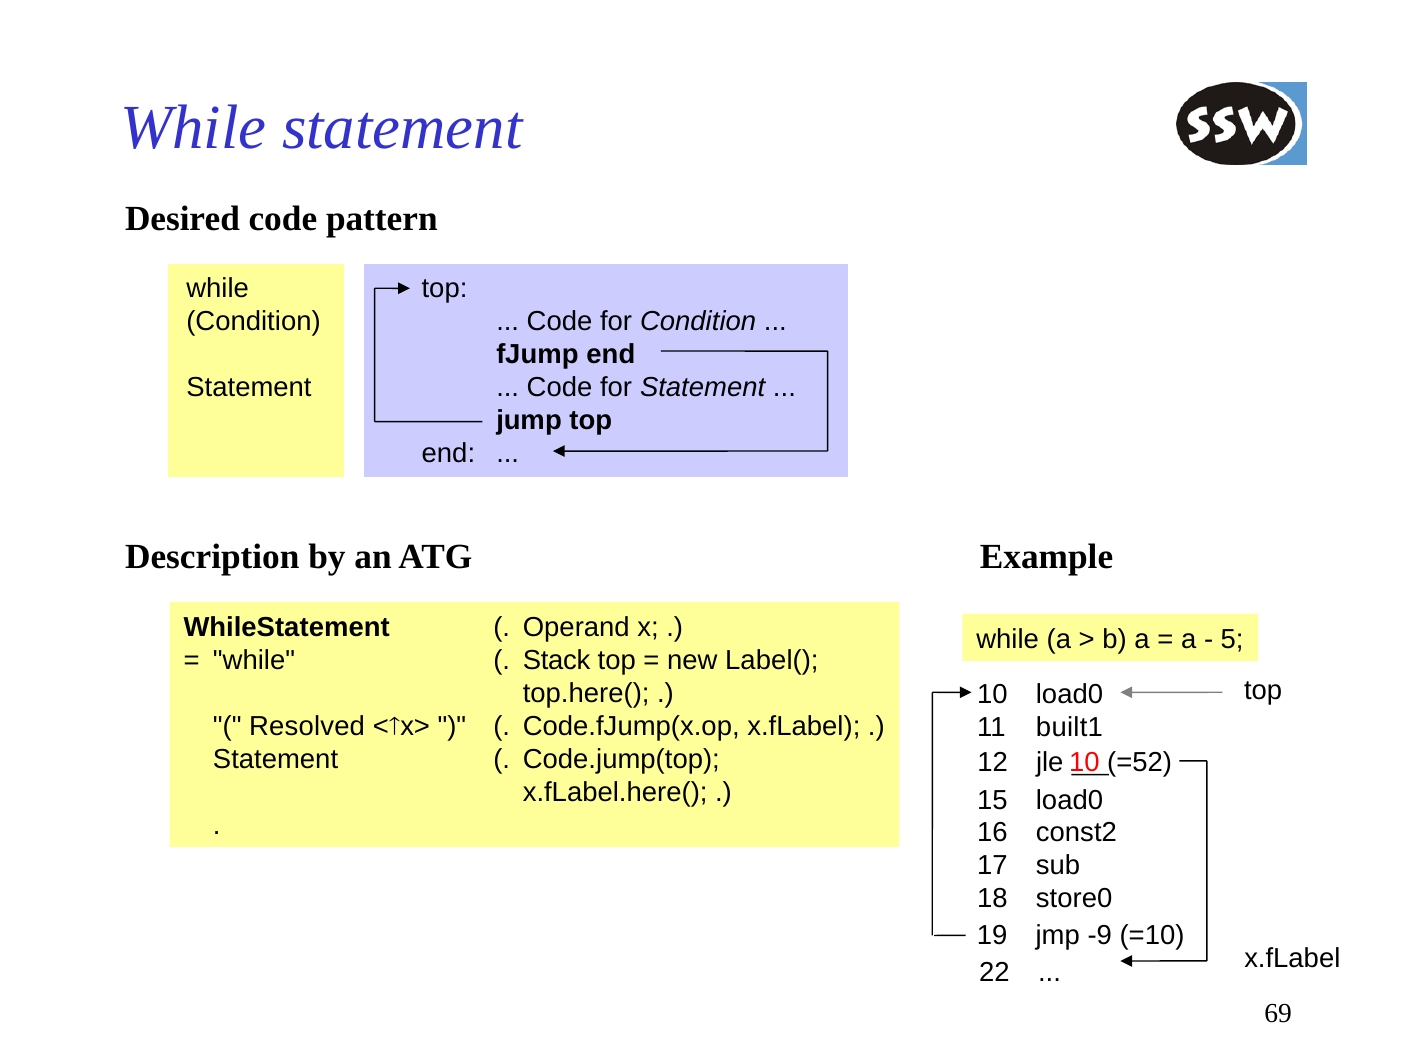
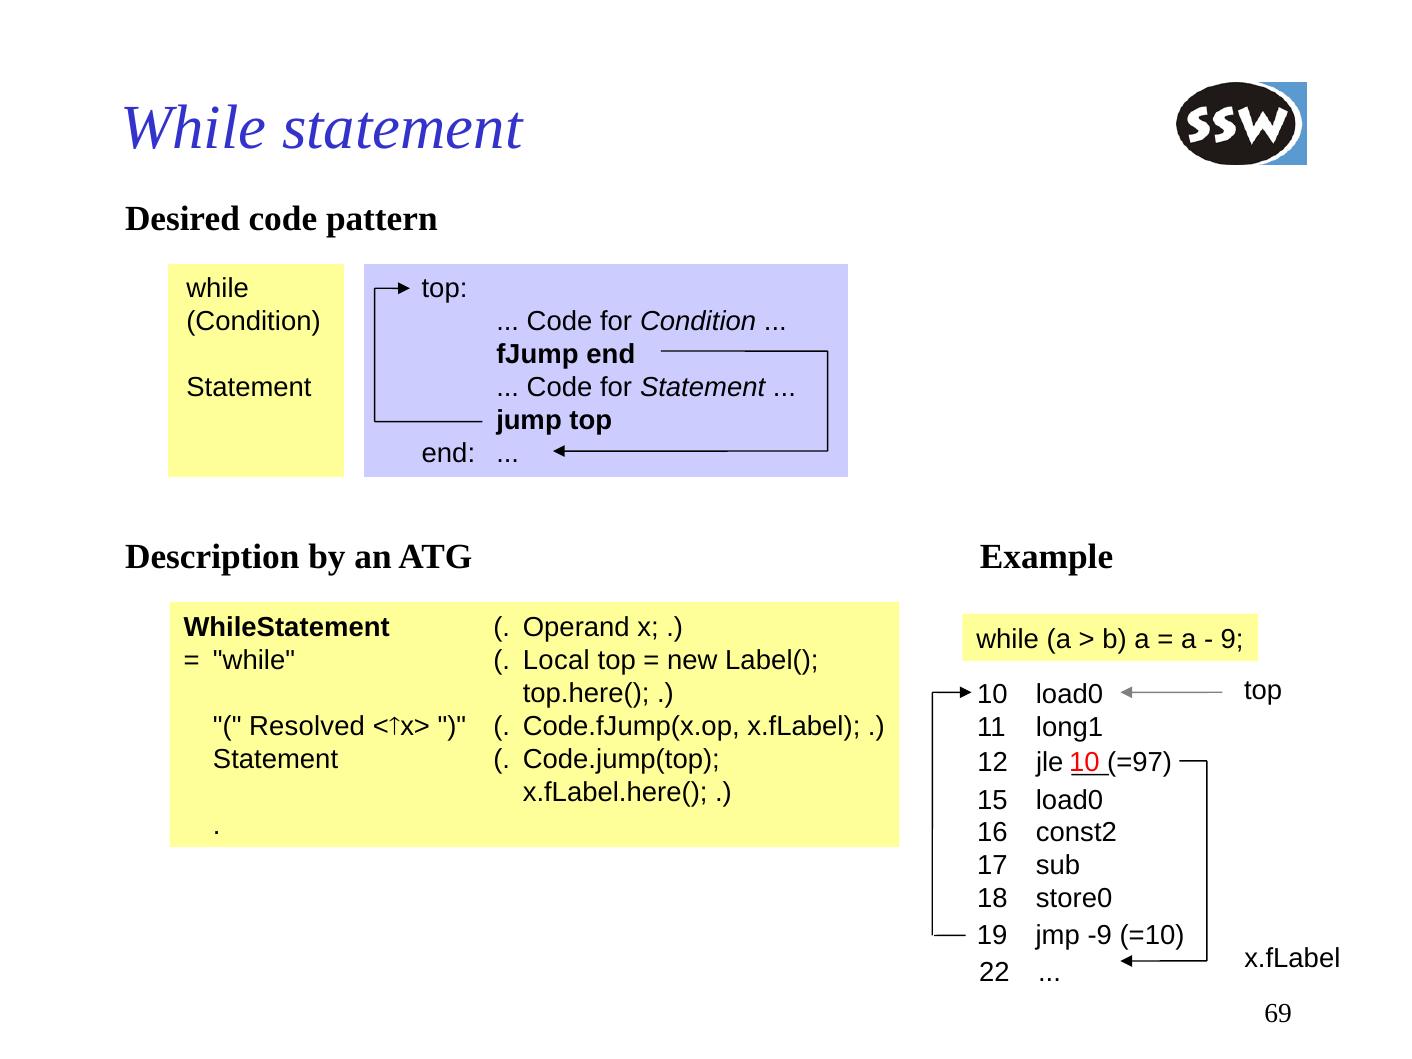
5: 5 -> 9 (1232, 639)
Stack: Stack -> Local (556, 660)
built1: built1 -> long1 (1070, 727)
=52: =52 -> =97 (1140, 763)
